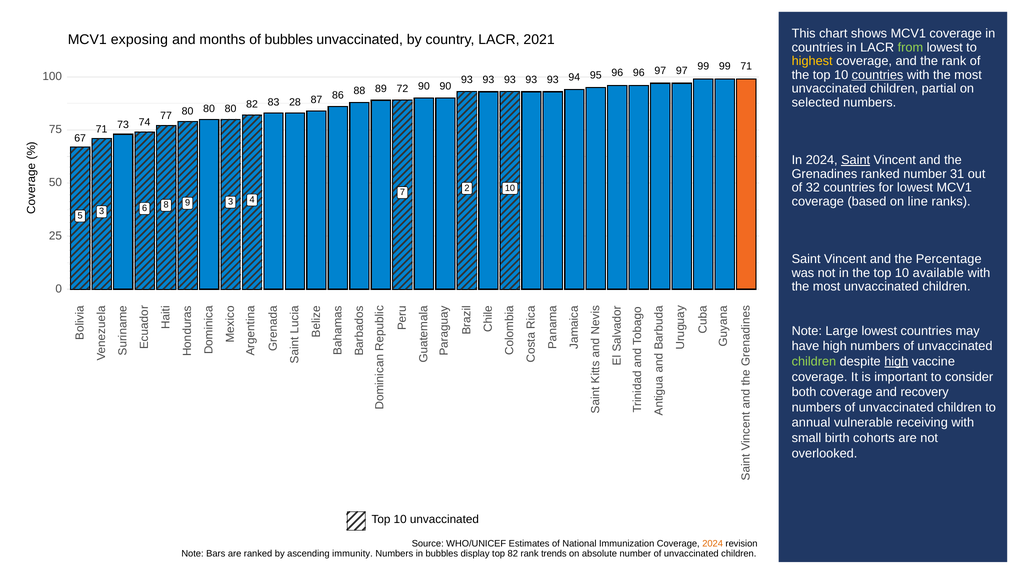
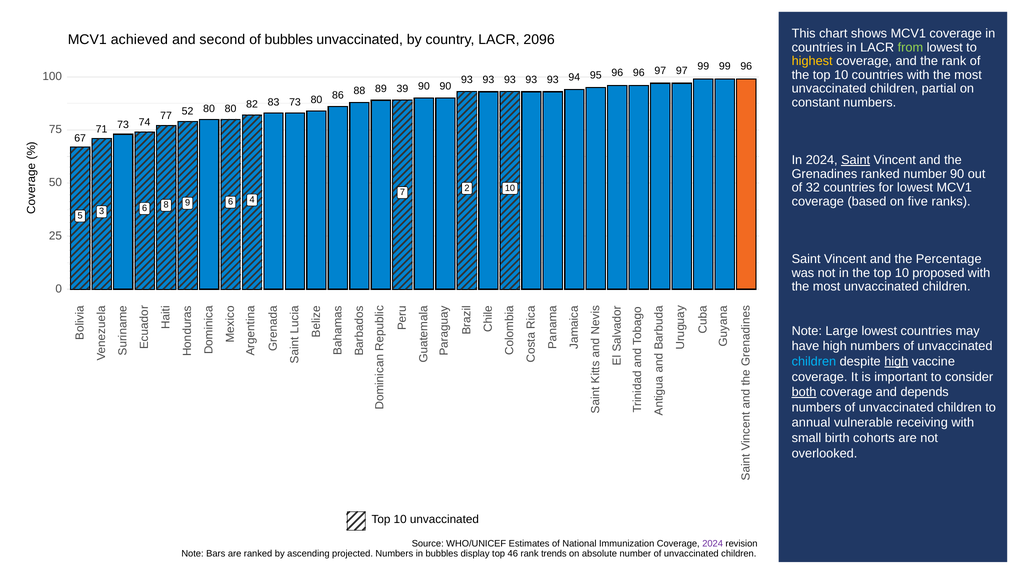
exposing: exposing -> achieved (139, 39)
months: months -> second (222, 39)
2021: 2021 -> 2096 (539, 39)
99 71: 71 -> 96 (746, 66)
countries underline: present -> none (878, 75)
selected: selected -> constant (816, 102)
83 87: 87 -> 80 (316, 100)
72: 72 -> 39 (402, 89)
82 28: 28 -> 73 (295, 102)
77 80: 80 -> 52 (188, 111)
number 31: 31 -> 90 (957, 174)
line: line -> five (918, 201)
9 3: 3 -> 6 (231, 202)
available: available -> proposed (938, 273)
children colour: light green -> light blue (814, 361)
both underline: none -> present (804, 392)
recovery: recovery -> depends (925, 392)
2024 colour: orange -> purple (713, 544)
immunity: immunity -> projected (353, 554)
top 82: 82 -> 46 (513, 554)
